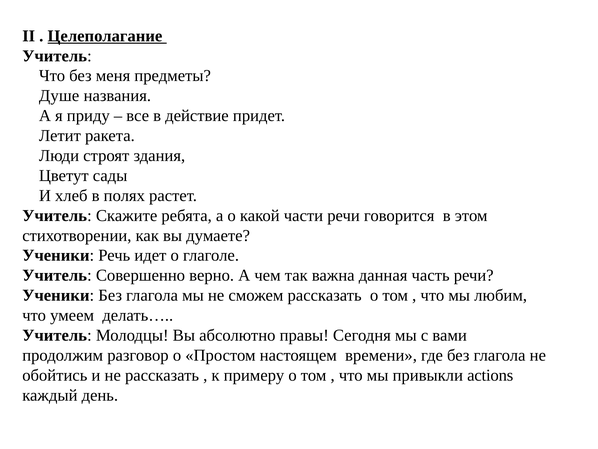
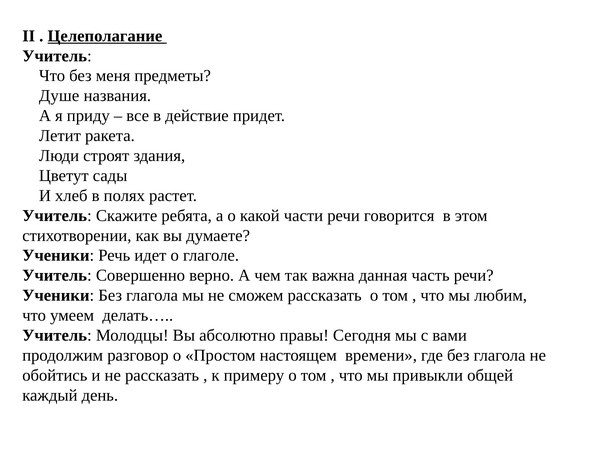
actions: actions -> общей (490, 375)
